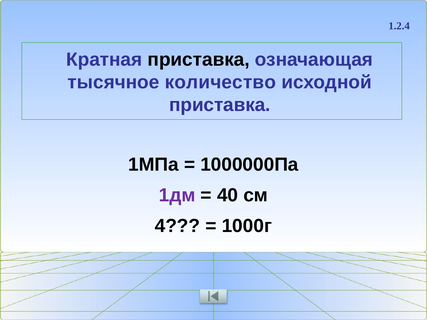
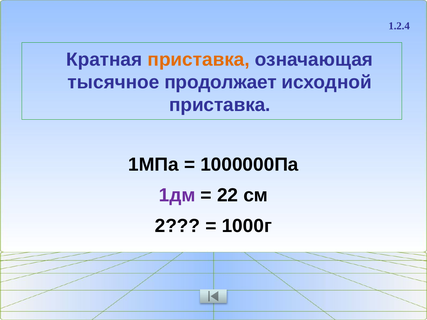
приставка colour: black -> orange (199, 60)
количество: количество -> продолжает (221, 82)
40: 40 -> 22 (228, 195)
4: 4 -> 2 (177, 226)
